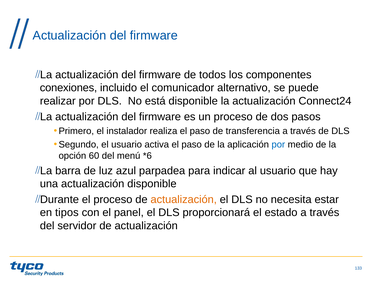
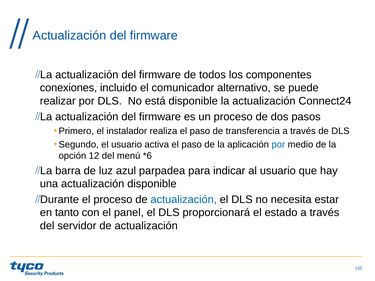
60: 60 -> 12 (94, 156)
actualización colour: orange -> blue (184, 200)
tipos: tipos -> tanto (67, 213)
